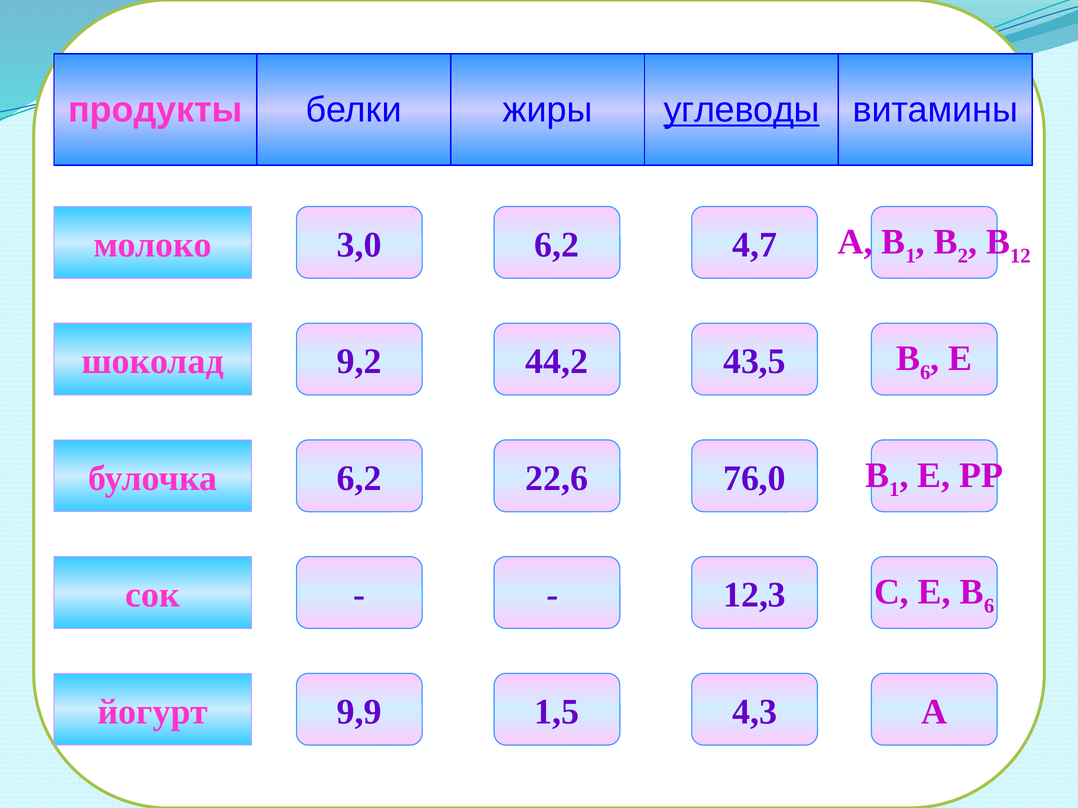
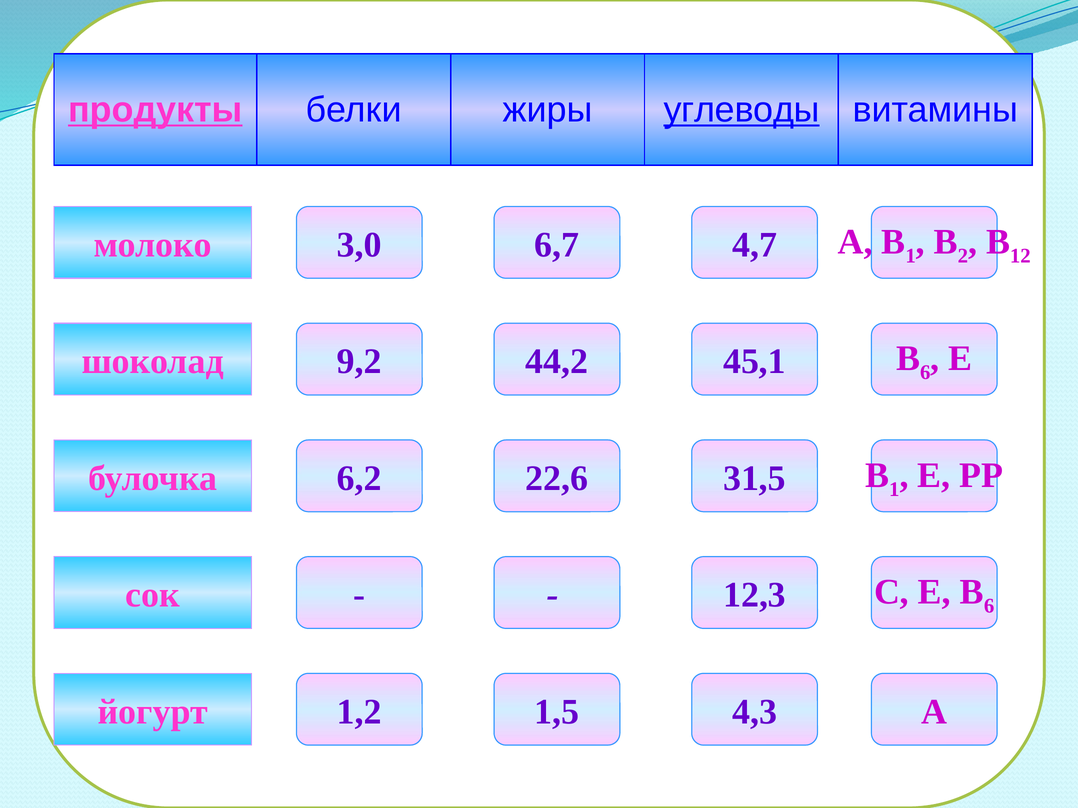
продукты underline: none -> present (155, 110)
6,2: 6,2 -> 6,7 (557, 245)
43,5: 43,5 -> 45,1 (755, 362)
76,0: 76,0 -> 31,5 (755, 479)
9,9: 9,9 -> 1,2 (359, 712)
